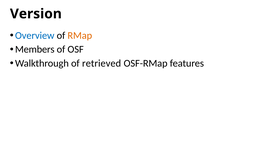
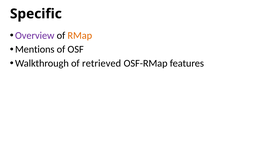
Version: Version -> Specific (36, 14)
Overview colour: blue -> purple (35, 35)
Members: Members -> Mentions (35, 49)
